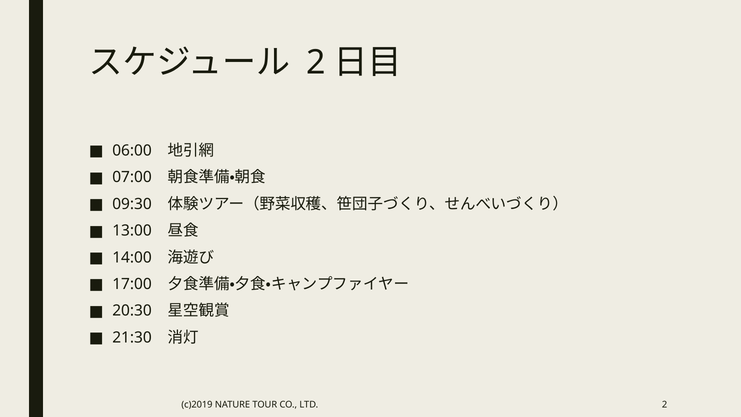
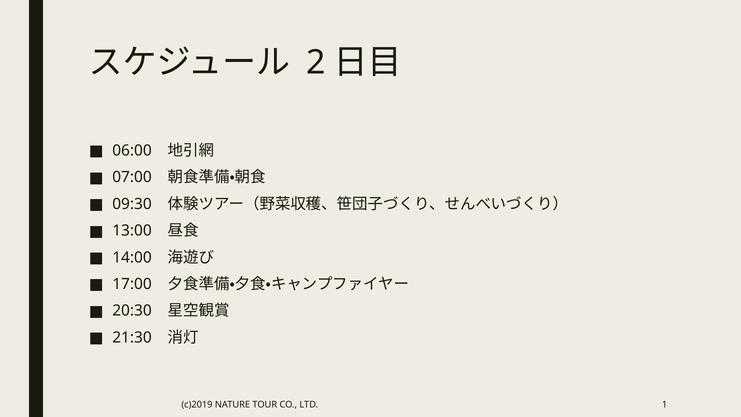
LTD 2: 2 -> 1 (665, 404)
